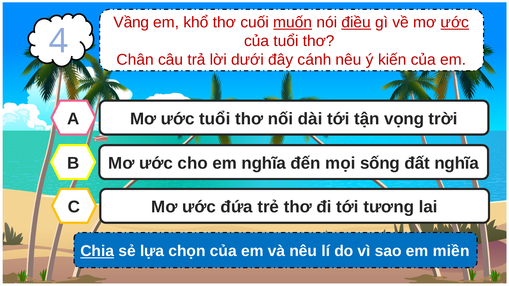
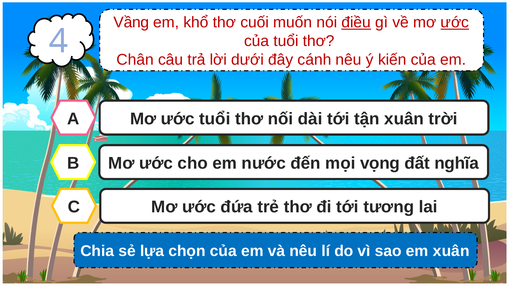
muốn underline: present -> none (293, 23)
tận vọng: vọng -> xuân (404, 119)
em nghĩa: nghĩa -> nước (264, 163)
sống: sống -> vọng (380, 163)
Chia underline: present -> none (97, 251)
em miền: miền -> xuân (451, 251)
